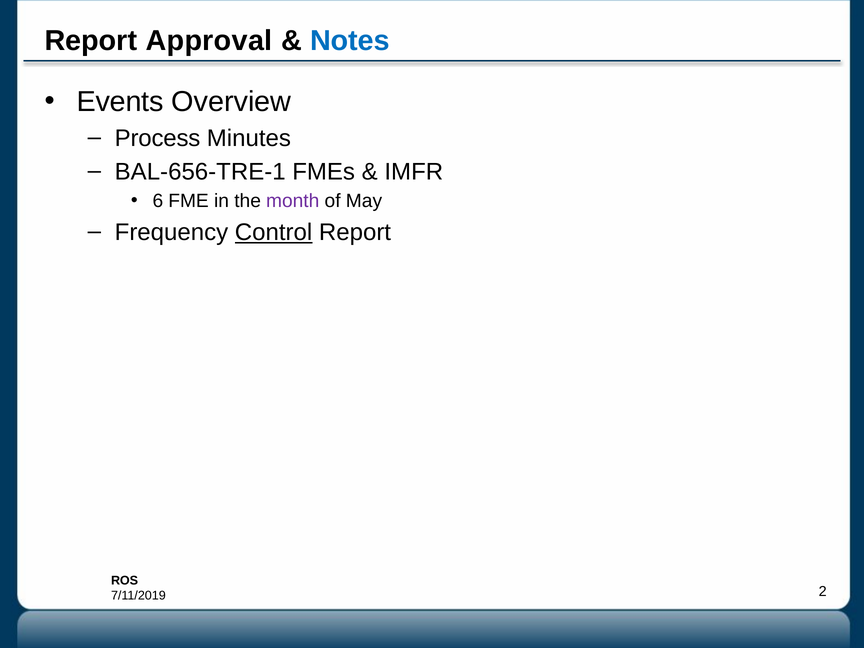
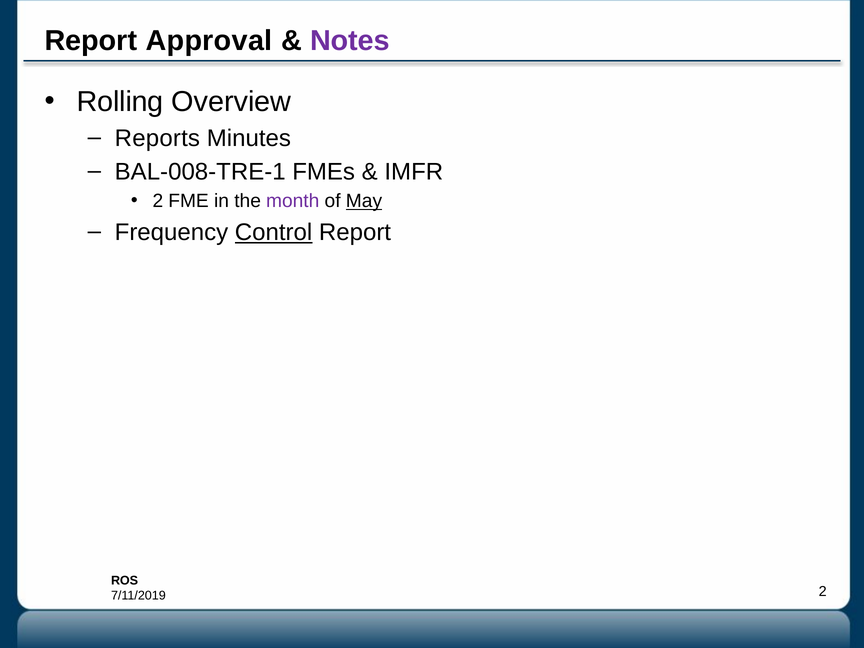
Notes colour: blue -> purple (350, 41)
Events: Events -> Rolling (120, 102)
Process: Process -> Reports (157, 138)
BAL-656-TRE-1: BAL-656-TRE-1 -> BAL-008-TRE-1 (200, 172)
6: 6 -> 2 (158, 201)
May underline: none -> present (364, 201)
